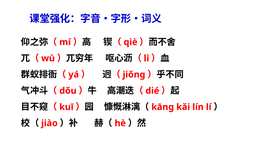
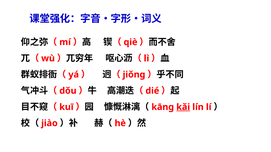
kǎi underline: none -> present (183, 107)
